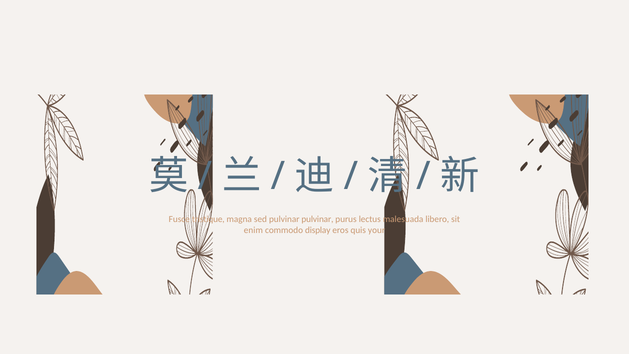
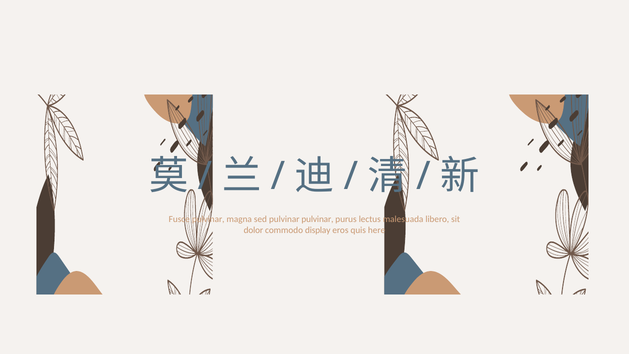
Fusce tristique: tristique -> pulvinar (208, 219)
enim: enim -> dolor (253, 230)
your: your -> here (377, 230)
